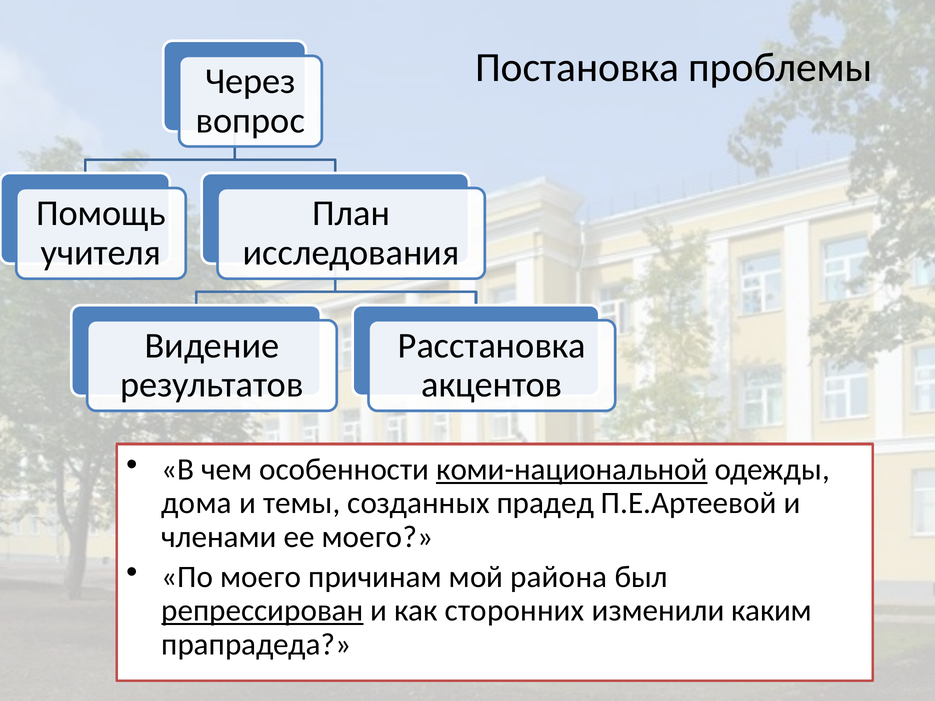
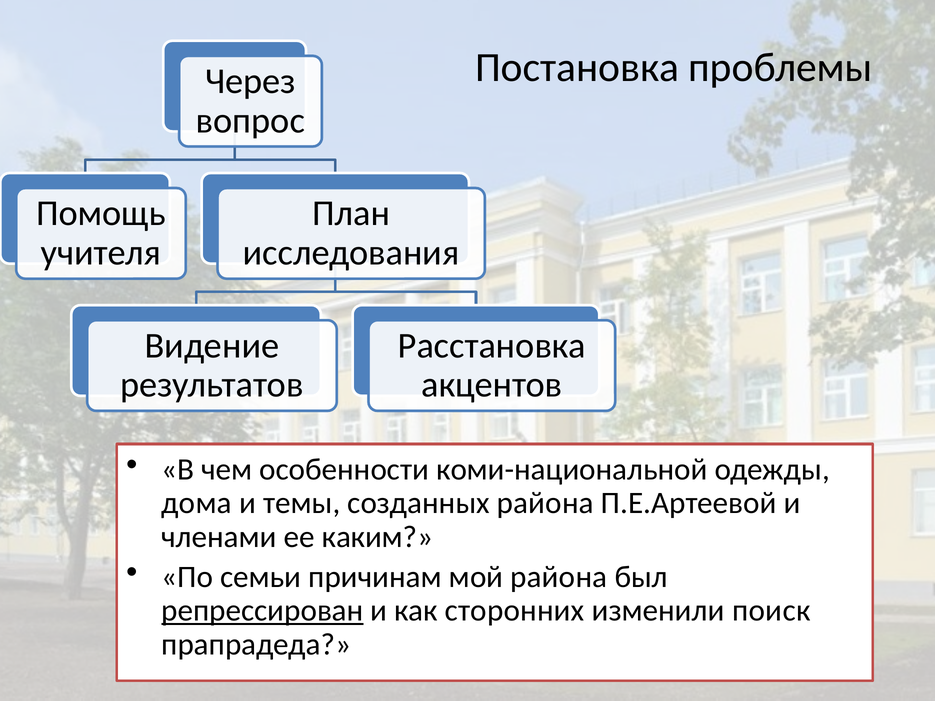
коми-национальной underline: present -> none (572, 470)
созданных прадед: прадед -> района (545, 503)
ее моего: моего -> каким (378, 537)
По моего: моего -> семьи (261, 577)
каким: каким -> поиск (771, 611)
